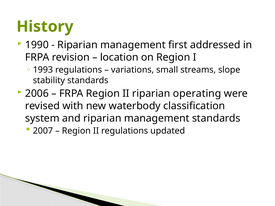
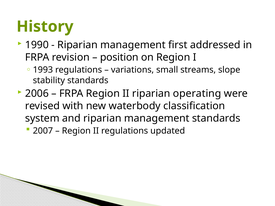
location: location -> position (119, 57)
